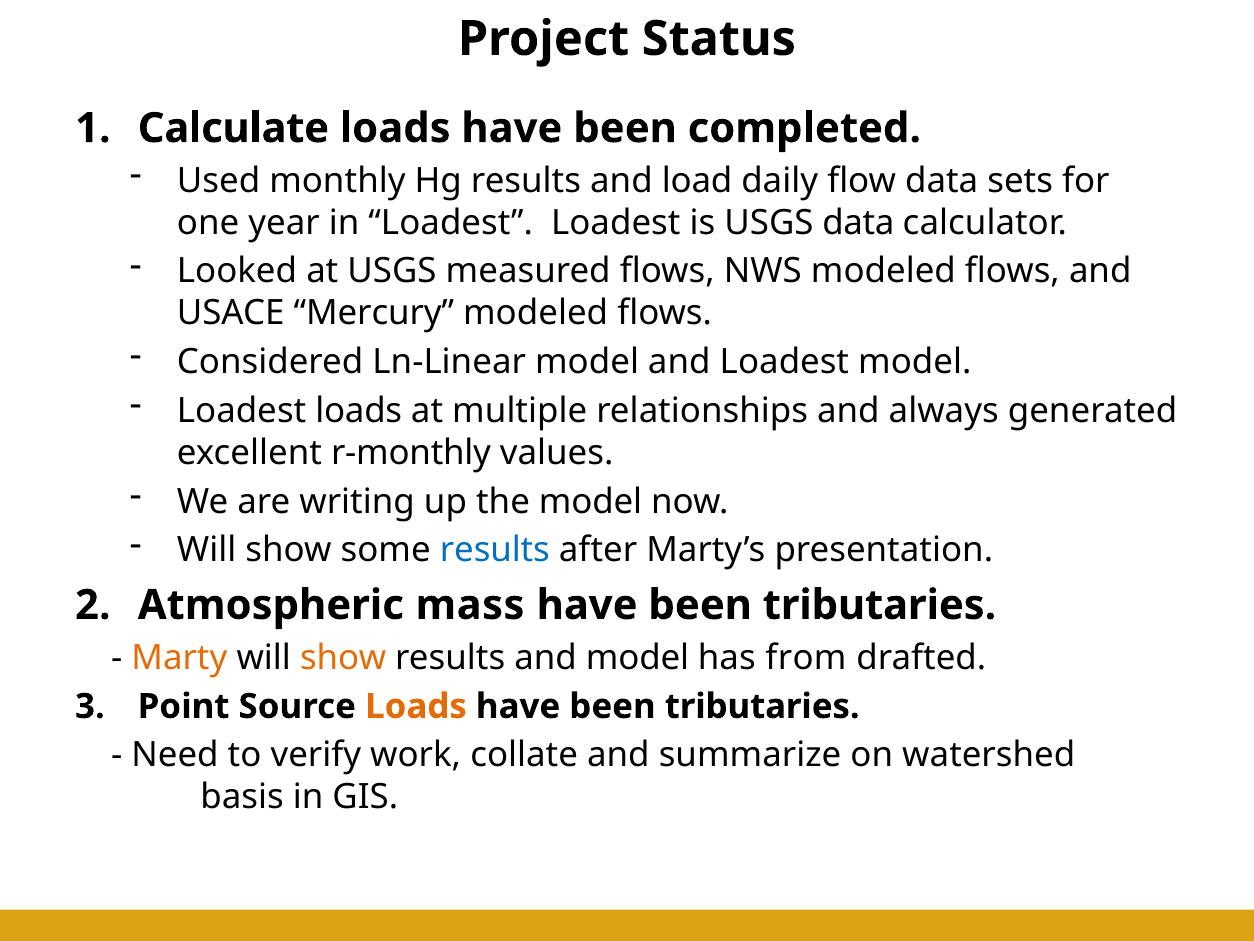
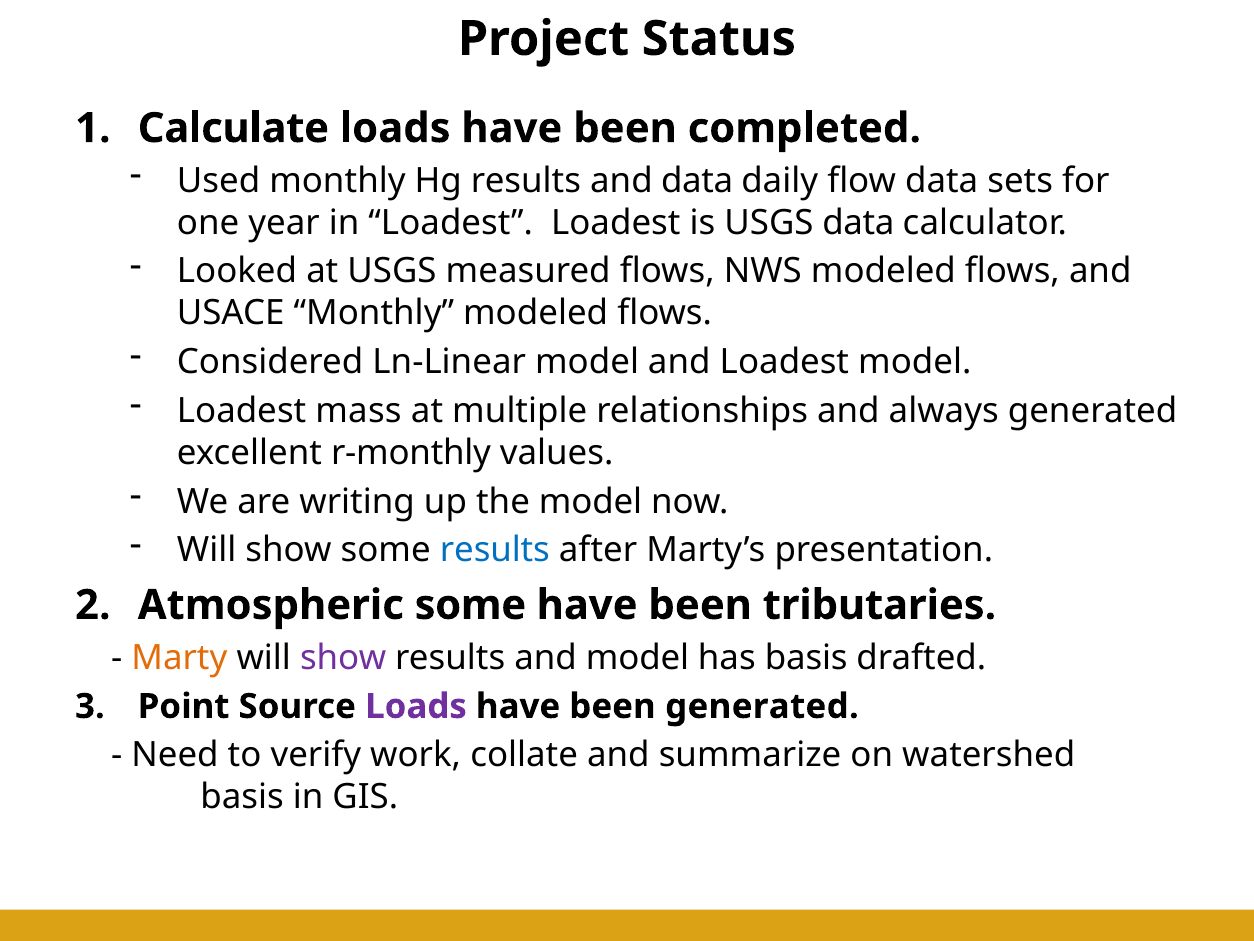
and load: load -> data (697, 181)
USACE Mercury: Mercury -> Monthly (374, 313)
Loadest loads: loads -> mass (358, 411)
Atmospheric mass: mass -> some (470, 605)
show colour: orange -> purple (343, 657)
has from: from -> basis (806, 657)
Loads colour: orange -> purple (416, 706)
tributaries: tributaries -> generated (762, 706)
